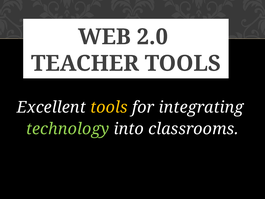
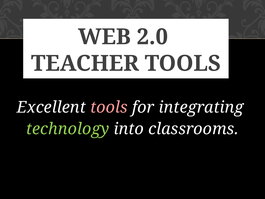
tools colour: yellow -> pink (109, 107)
